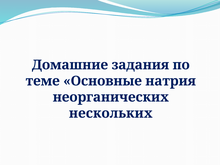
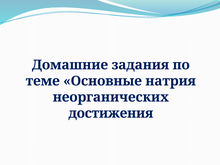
нескольких: нескольких -> достижения (111, 113)
